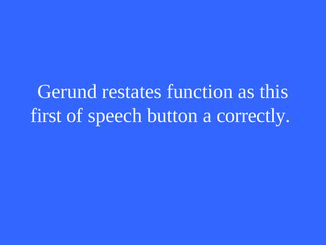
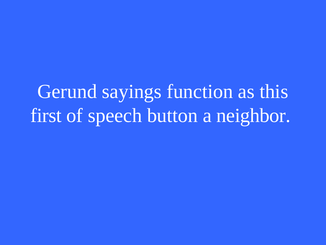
restates: restates -> sayings (132, 91)
correctly: correctly -> neighbor (254, 115)
